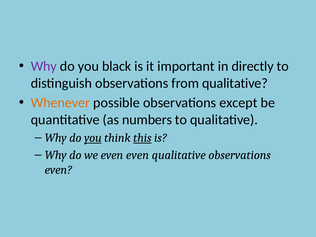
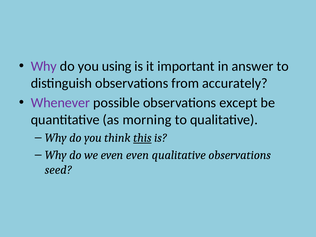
black: black -> using (117, 66)
directly: directly -> answer (253, 66)
from qualitative: qualitative -> accurately (235, 83)
Whenever colour: orange -> purple (60, 103)
numbers: numbers -> morning (147, 120)
you underline: present -> none (93, 138)
even: even -> seed (58, 170)
